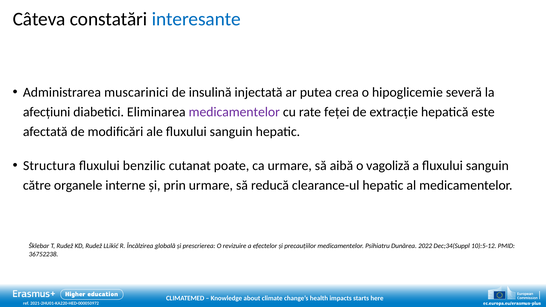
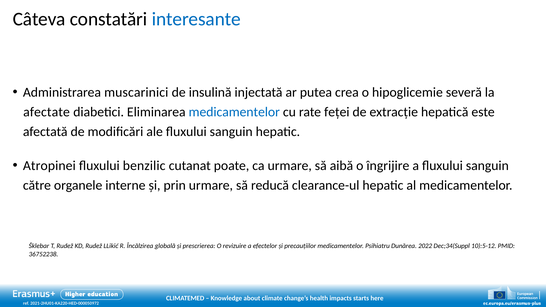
afecțiuni: afecțiuni -> afectate (46, 112)
medicamentelor colour: purple -> blue (234, 112)
Structura: Structura -> Atropinei (49, 166)
vagoliză: vagoliză -> îngrijire (388, 166)
